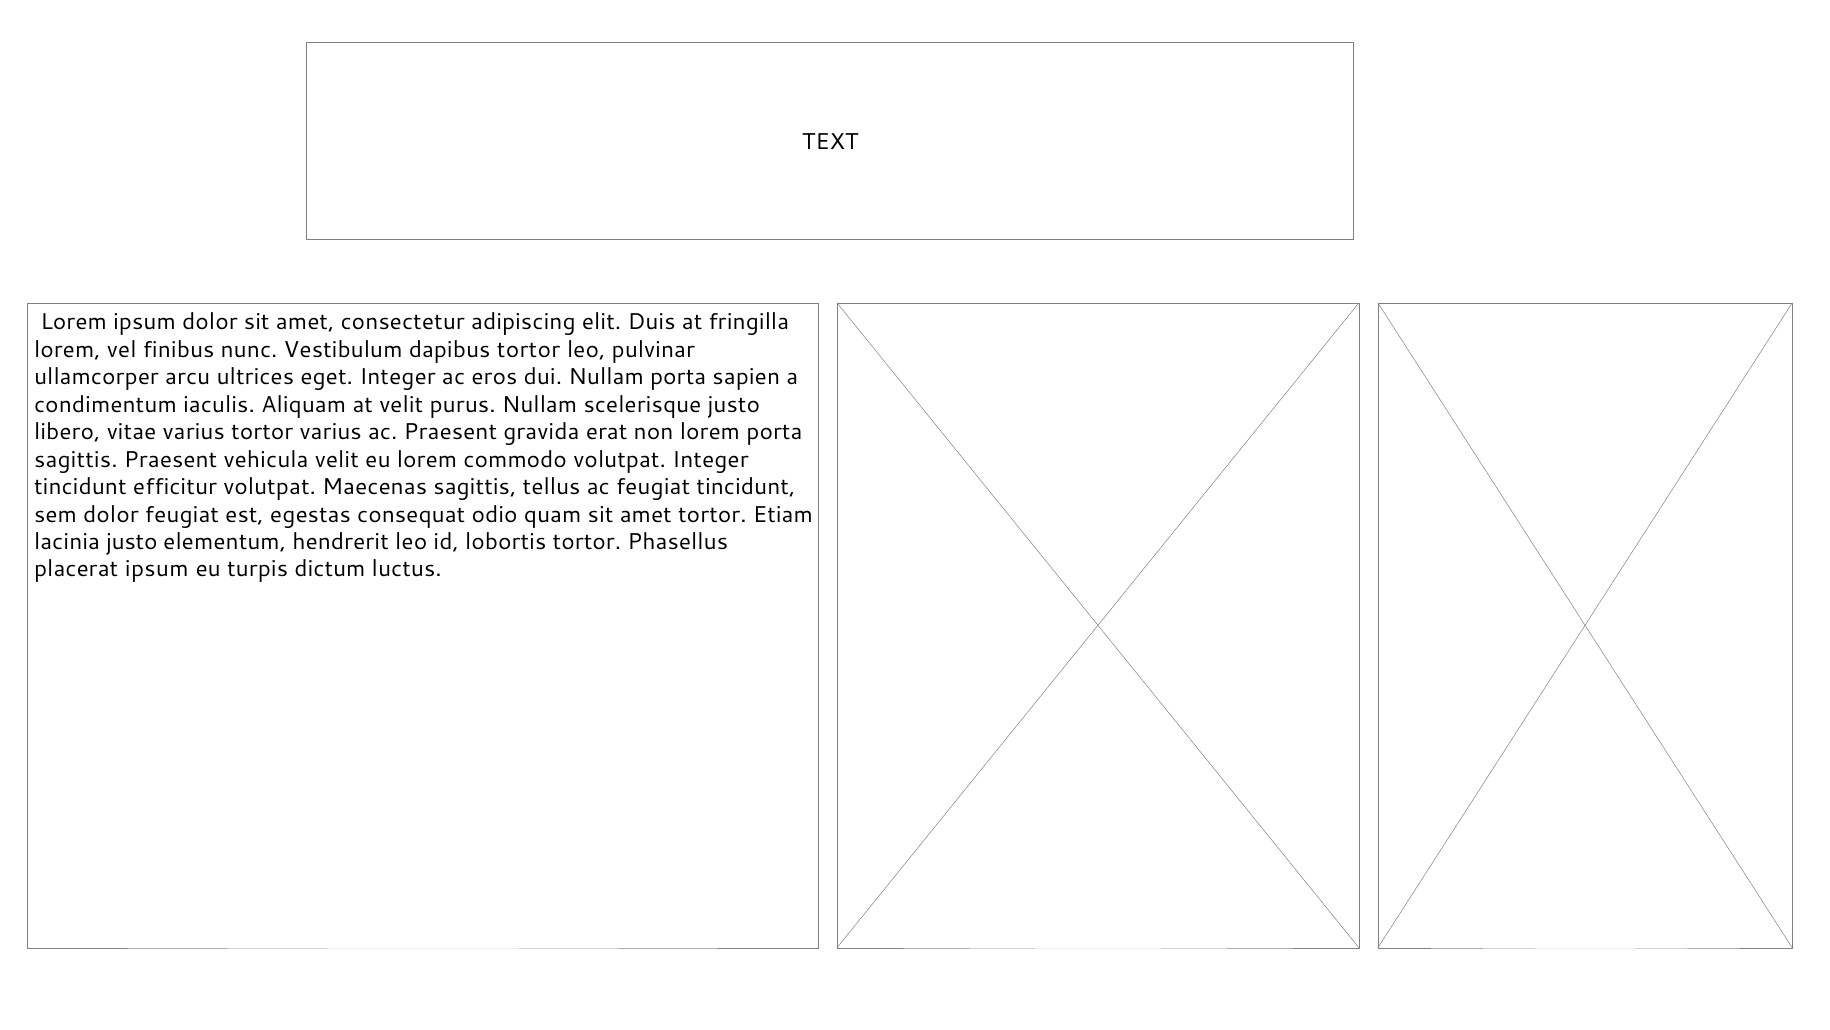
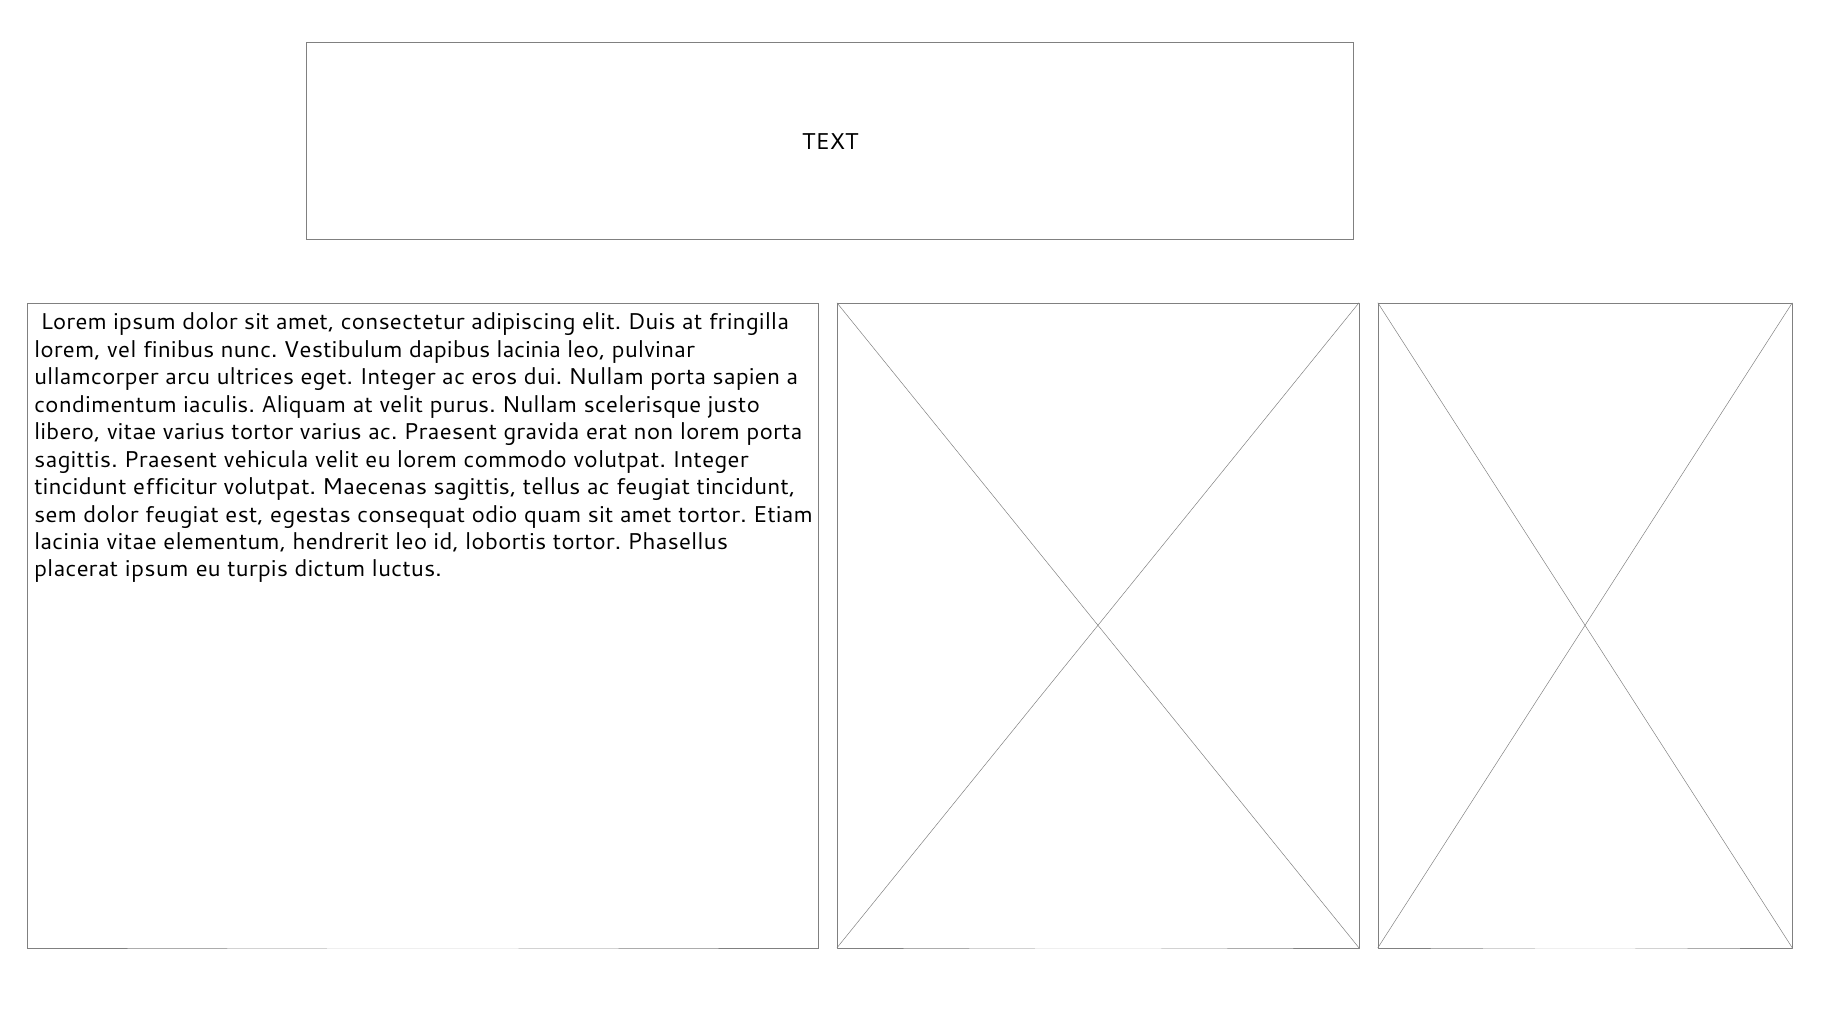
dapibus tortor: tortor -> lacinia (529, 349)
lacinia justo: justo -> vitae (132, 542)
